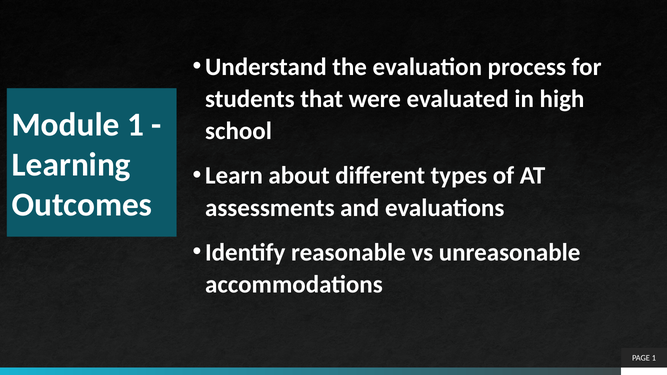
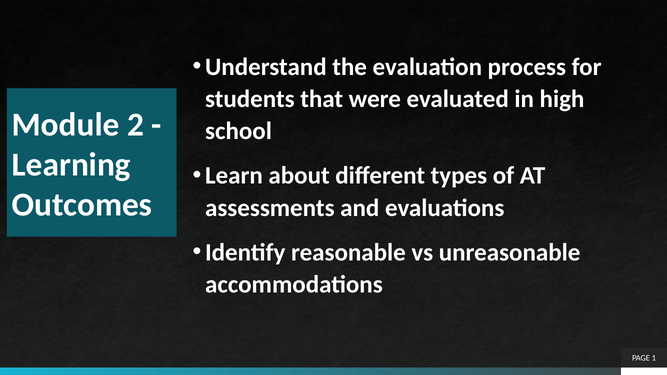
Module 1: 1 -> 2 (135, 125)
